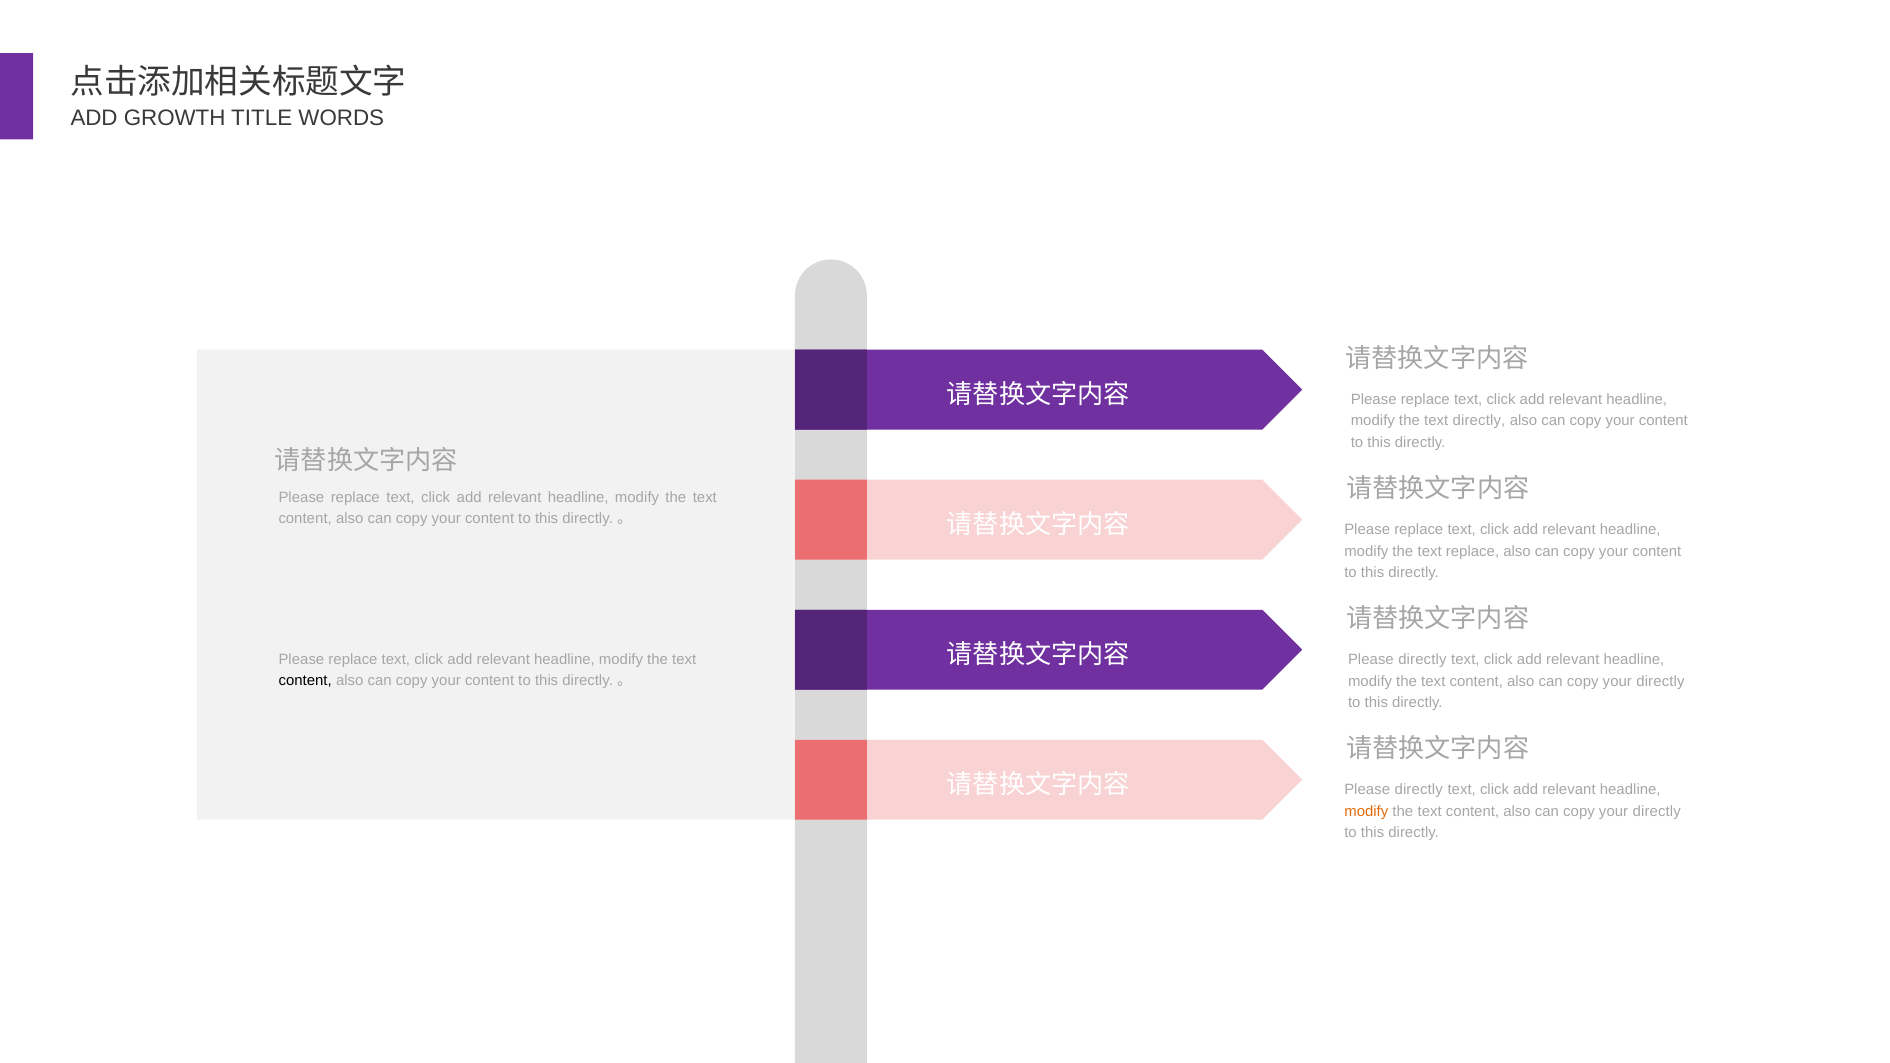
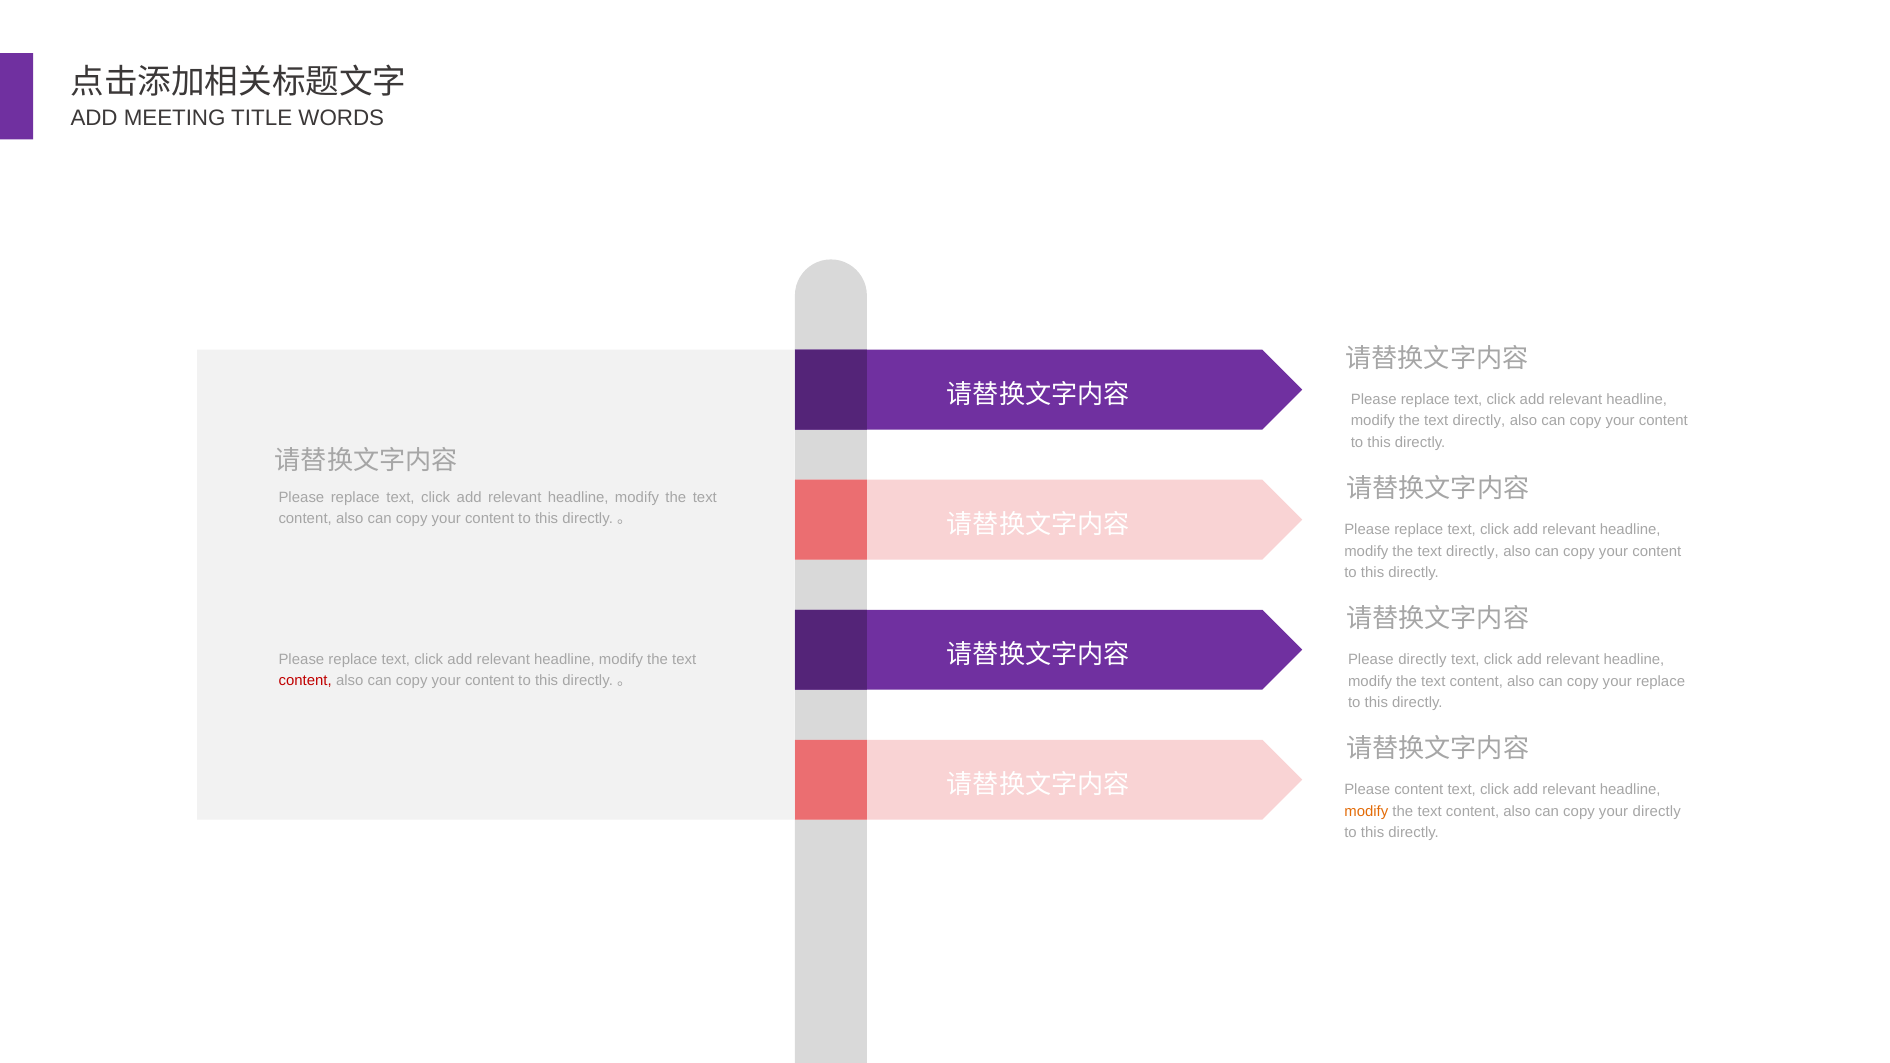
GROWTH: GROWTH -> MEETING (175, 118)
replace: replace -> directly (1472, 551)
content colour: black -> red (305, 681)
directly: directly -> replace (1661, 681)
directly: directly -> content (1419, 790)
